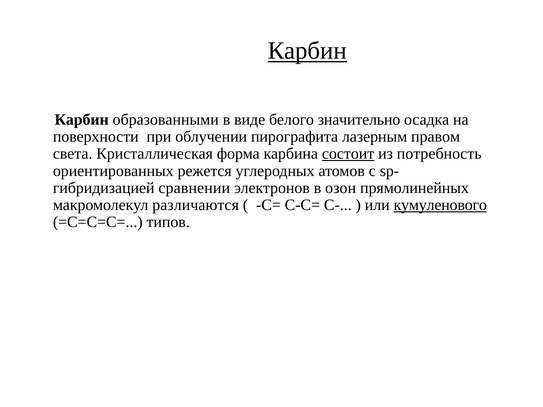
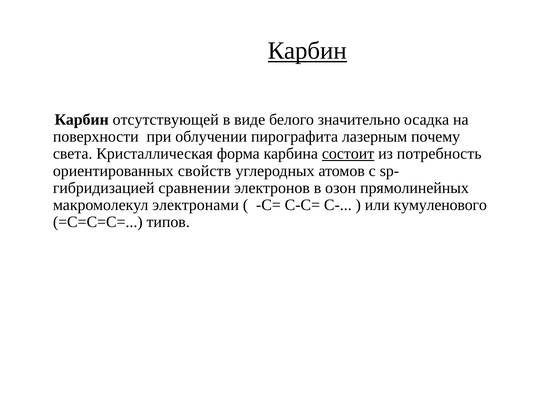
образованными: образованными -> отсутствующей (166, 120)
правом: правом -> почему (436, 137)
режется: режется -> свойств (205, 171)
различаются: различаются -> электронами (196, 205)
кумуленового underline: present -> none (440, 205)
